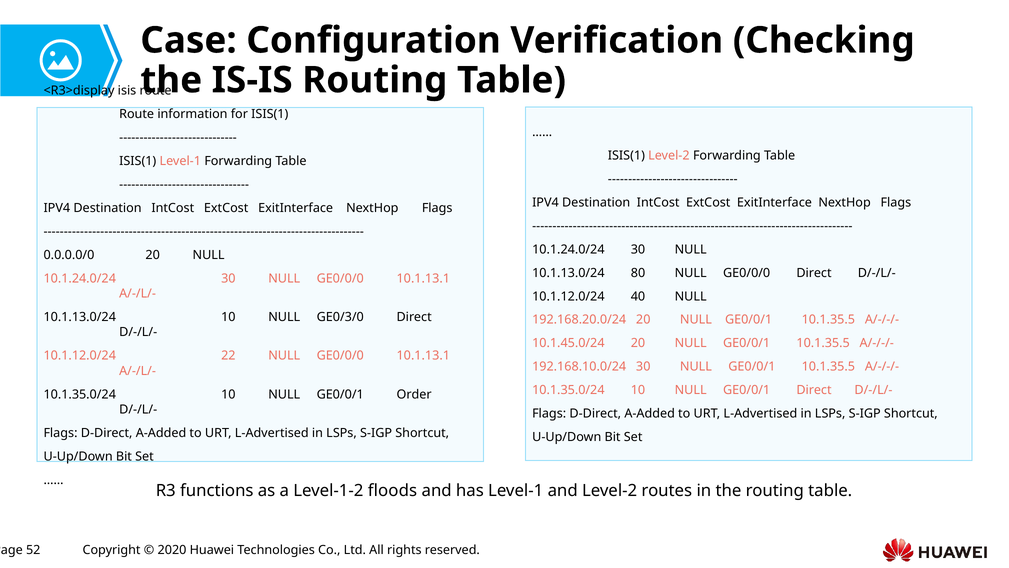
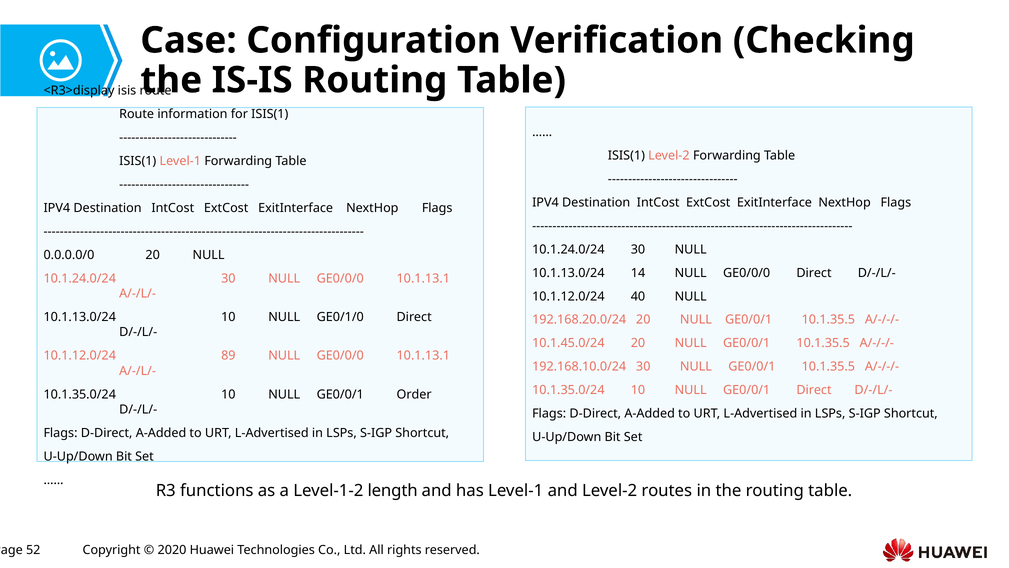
80: 80 -> 14 (638, 273)
GE0/3/0: GE0/3/0 -> GE0/1/0 (340, 317)
22: 22 -> 89 (228, 356)
floods: floods -> length (393, 490)
